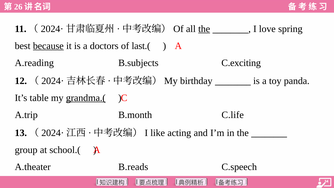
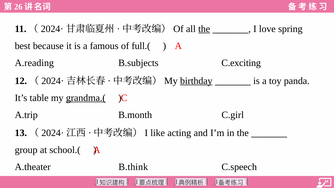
because underline: present -> none (48, 46)
doctors: doctors -> famous (104, 46)
last.(: last.( -> full.( (141, 46)
birthday underline: none -> present (196, 81)
C.life: C.life -> C.girl (233, 115)
B.reads: B.reads -> B.think (133, 167)
